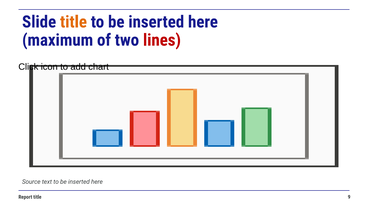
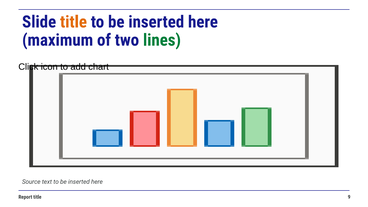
lines colour: red -> green (162, 40)
